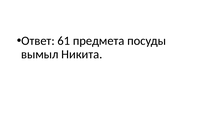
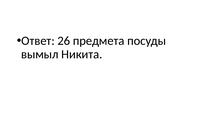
61: 61 -> 26 (64, 41)
